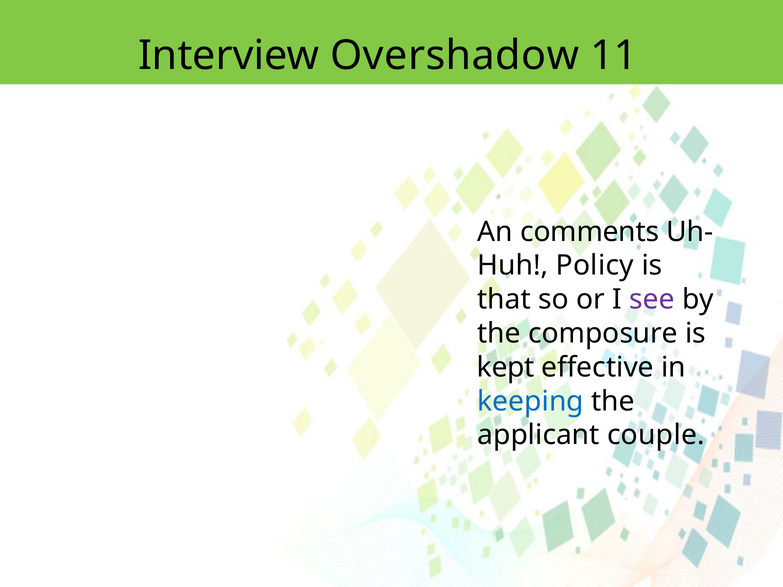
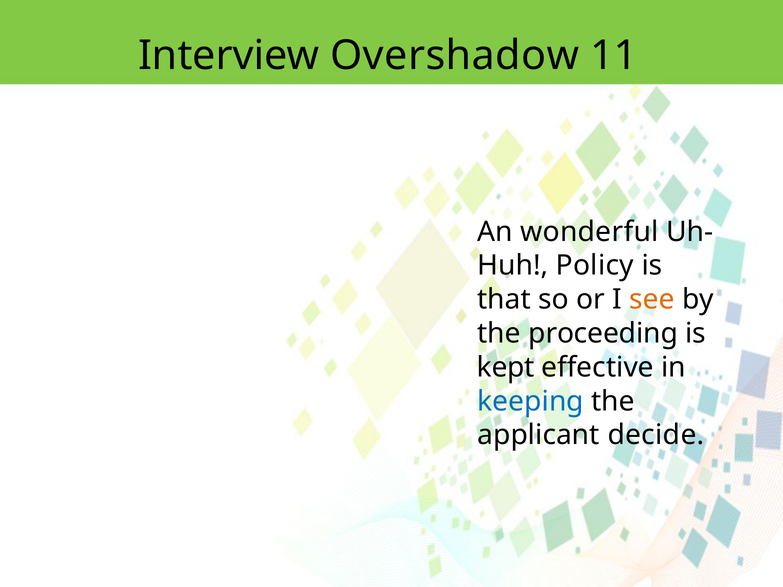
comments: comments -> wonderful (589, 232)
see colour: purple -> orange (652, 300)
composure: composure -> proceeding (603, 334)
couple: couple -> decide (656, 435)
